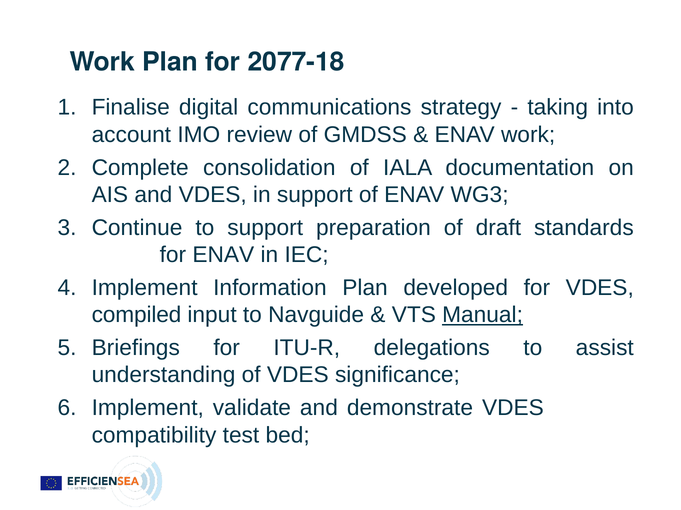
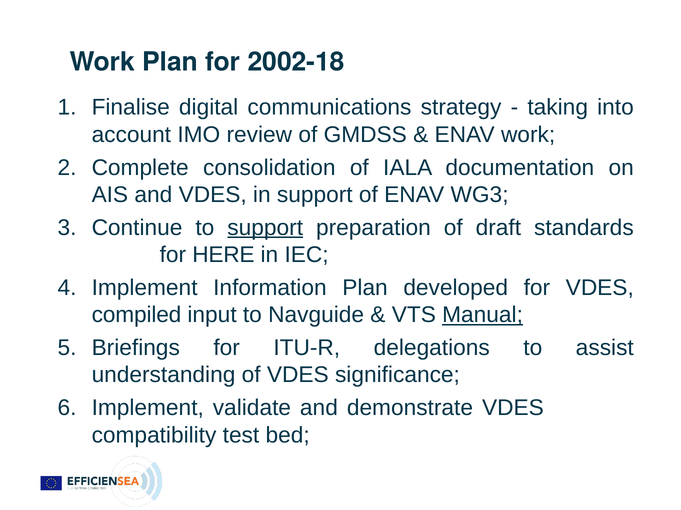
2077-18: 2077-18 -> 2002-18 (296, 62)
support underline: none -> present (265, 228)
for ENAV: ENAV -> HERE (223, 255)
